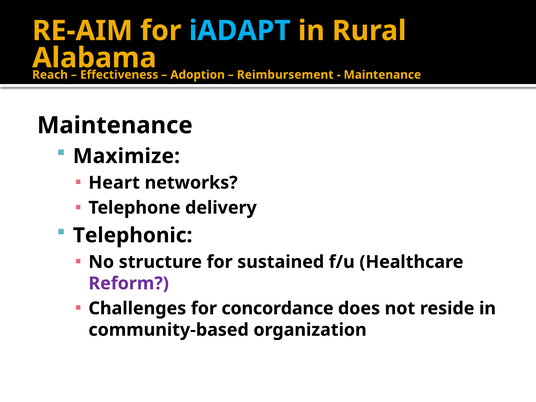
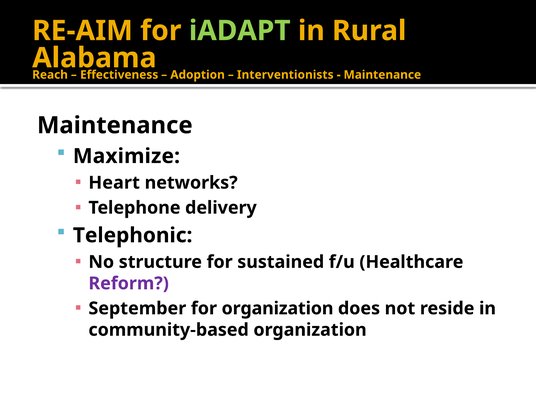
iADAPT colour: light blue -> light green (240, 31)
Reimbursement: Reimbursement -> Interventionists (285, 75)
Challenges: Challenges -> September (137, 308)
for concordance: concordance -> organization (278, 308)
